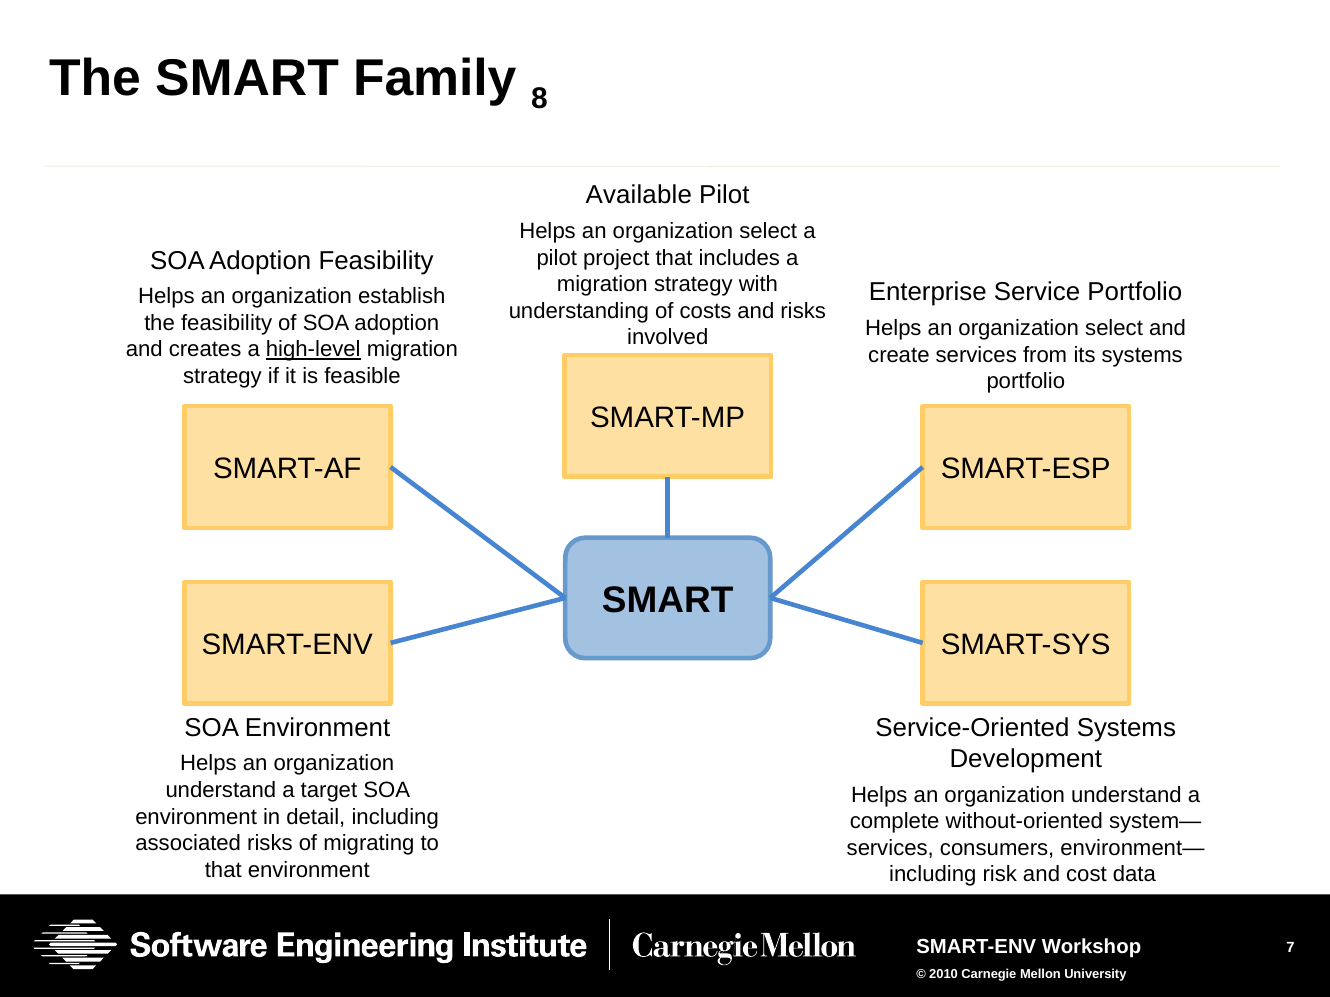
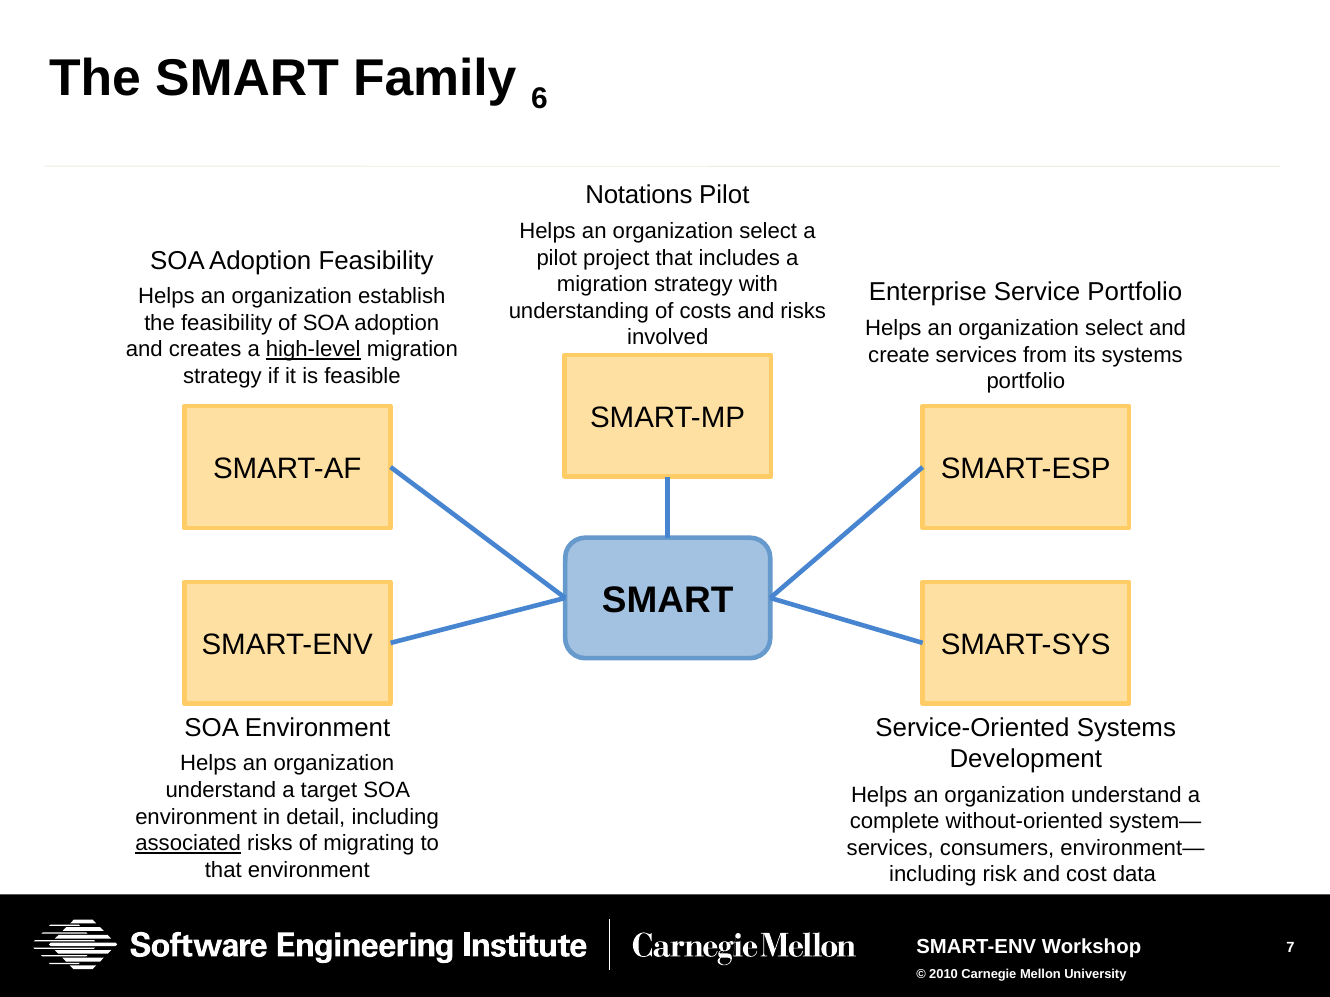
8: 8 -> 6 (539, 98)
Available: Available -> Notations (639, 195)
associated underline: none -> present (188, 844)
